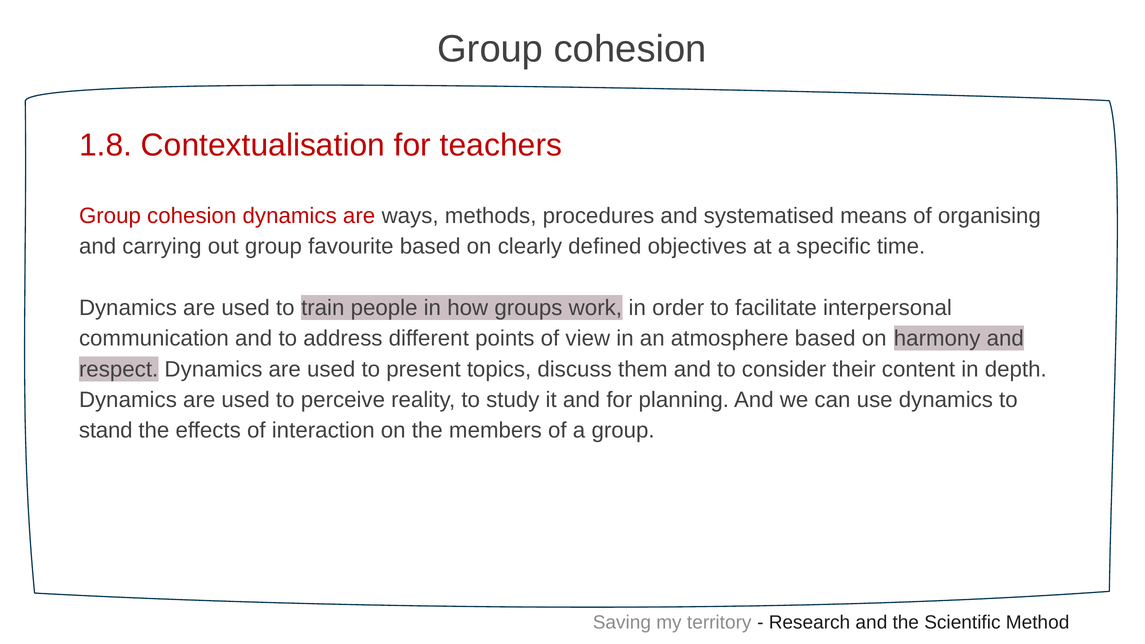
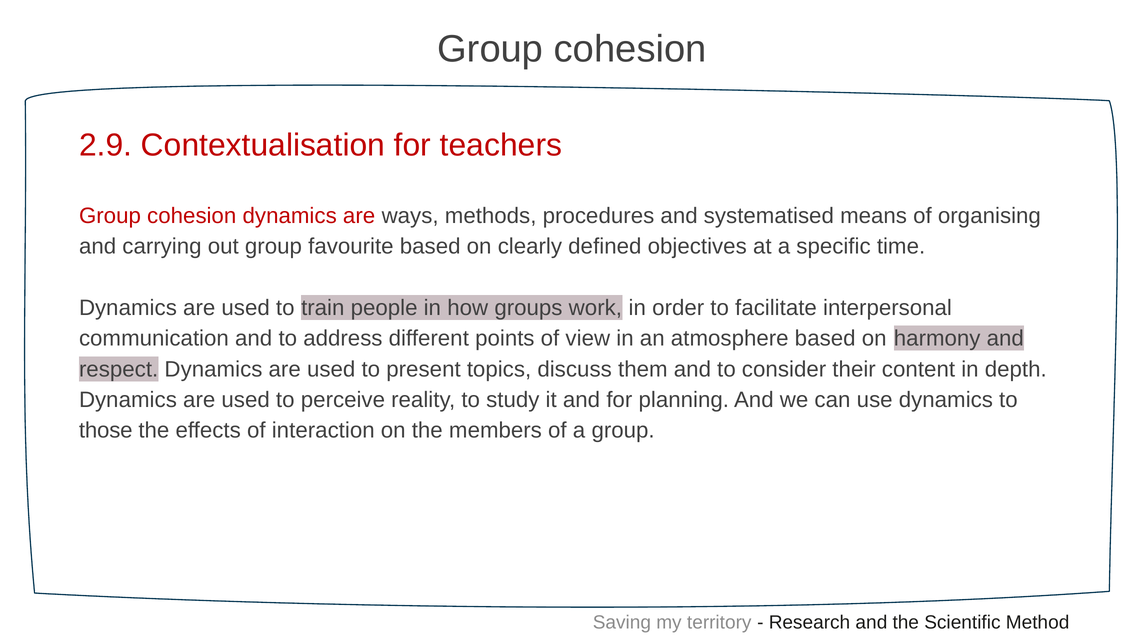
1.8: 1.8 -> 2.9 (106, 145)
stand: stand -> those (106, 431)
